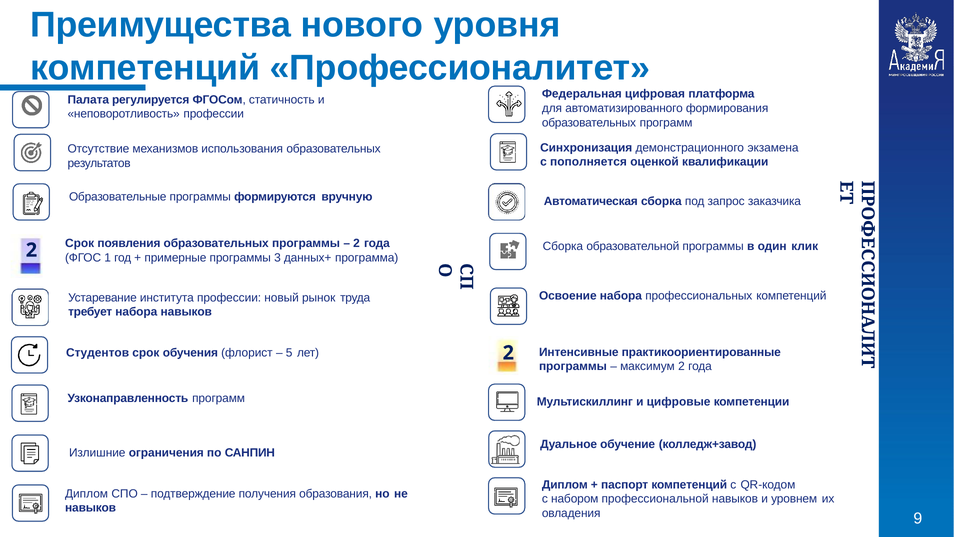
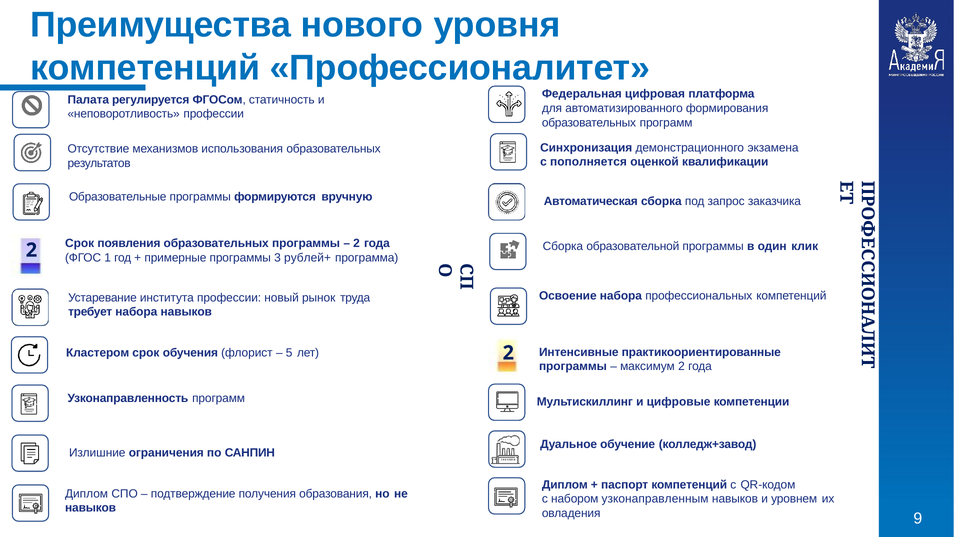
данных+: данных+ -> рублей+ (308, 258)
Студентов: Студентов -> Кластером (98, 353)
профессиональной: профессиональной -> узконаправленным (655, 499)
